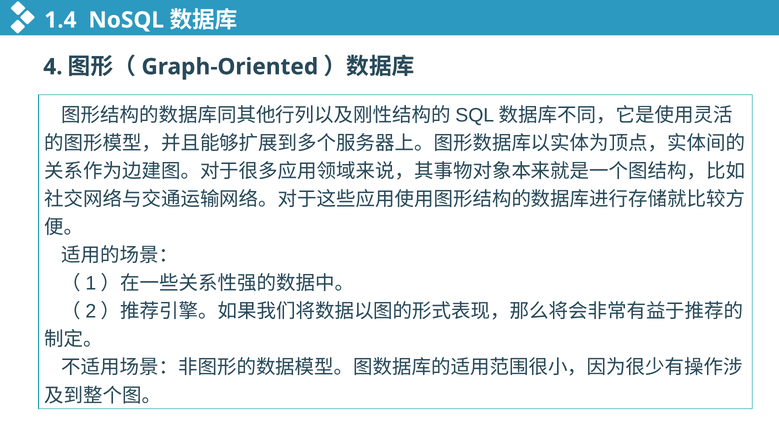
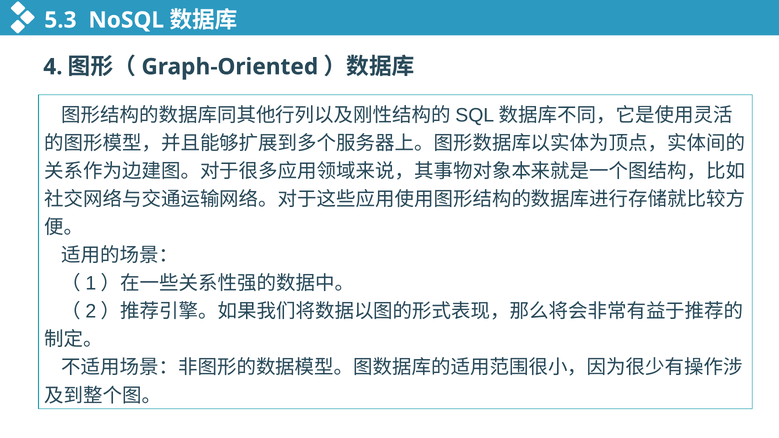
1.4: 1.4 -> 5.3 (60, 20)
